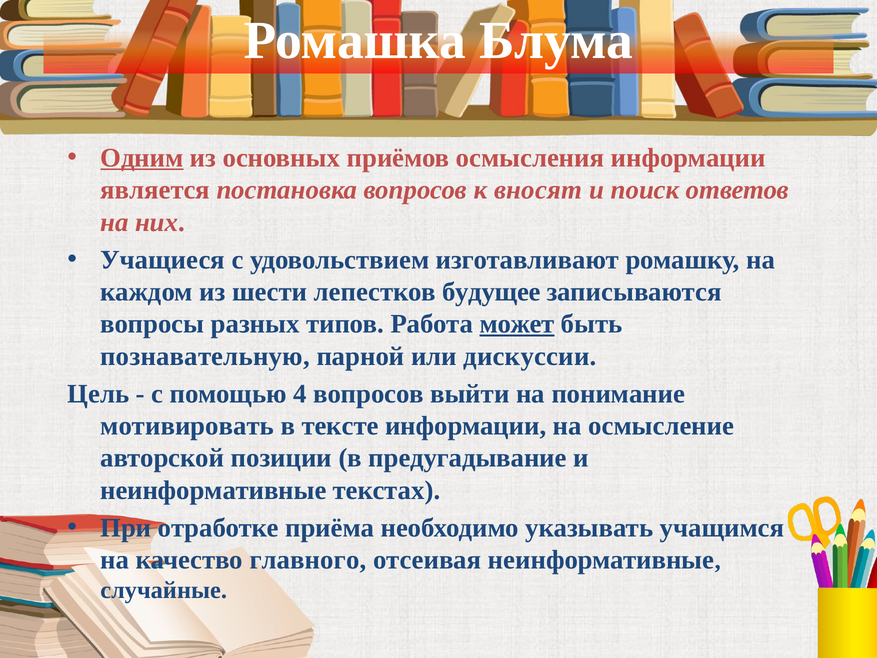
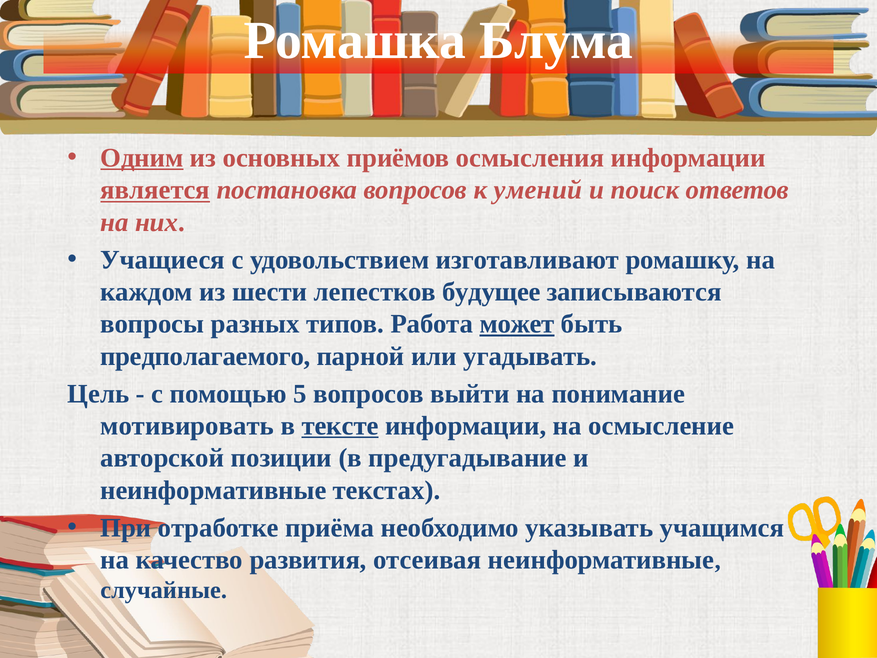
является underline: none -> present (155, 190)
вносят: вносят -> умений (538, 190)
познавательную: познавательную -> предполагаемого (205, 356)
дискуссии: дискуссии -> угадывать (530, 356)
4: 4 -> 5 (300, 394)
тексте underline: none -> present (340, 426)
главного: главного -> развития (308, 560)
